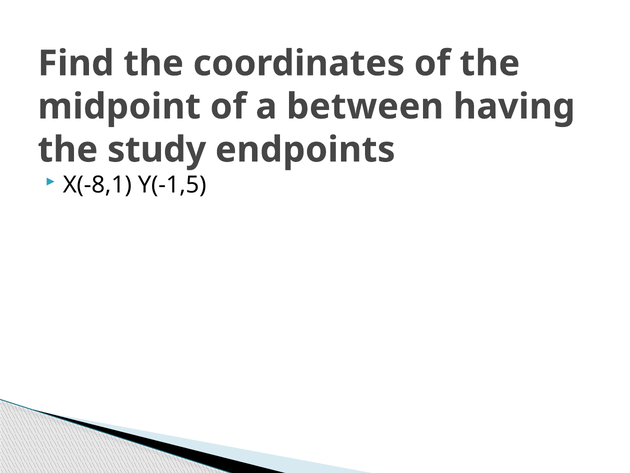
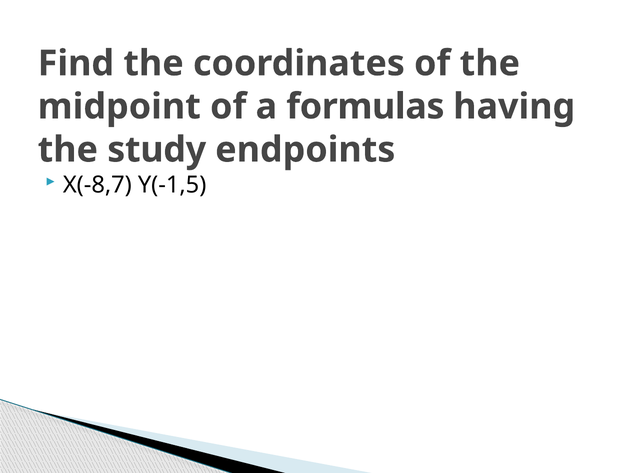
between: between -> formulas (365, 106)
X(-8,1: X(-8,1 -> X(-8,7 (97, 185)
